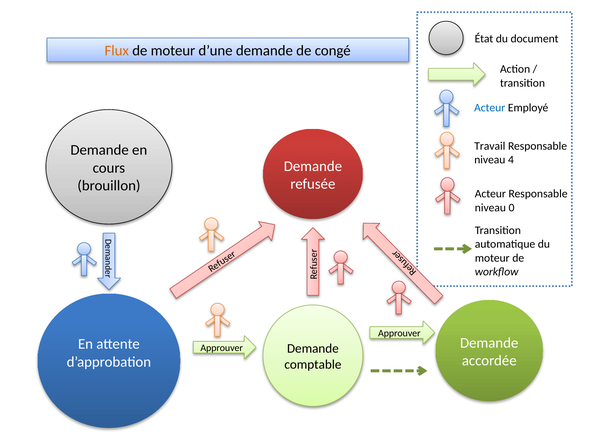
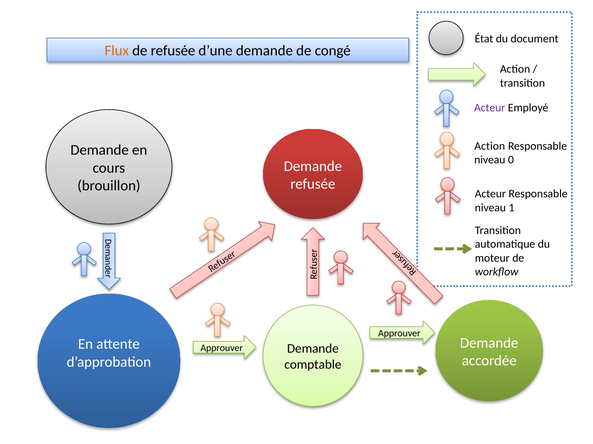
de moteur: moteur -> refusée (173, 51)
Acteur colour: blue -> purple (490, 108)
Travail: Travail -> Action (490, 146)
4: 4 -> 0 (511, 160)
0: 0 -> 1 (512, 208)
